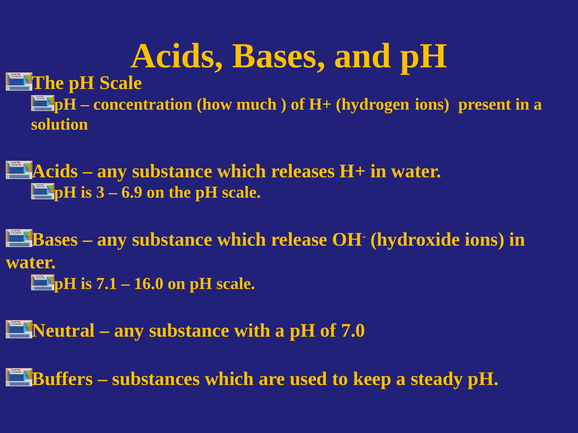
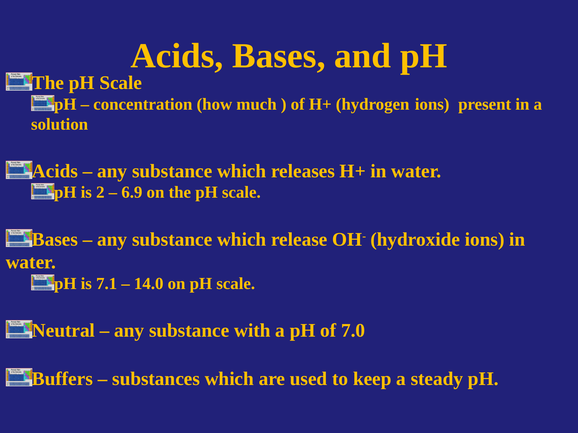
3: 3 -> 2 (100, 193)
16.0: 16.0 -> 14.0 (149, 284)
